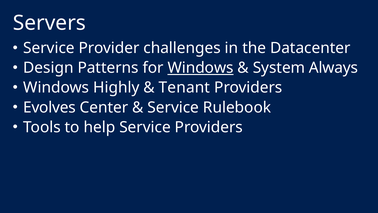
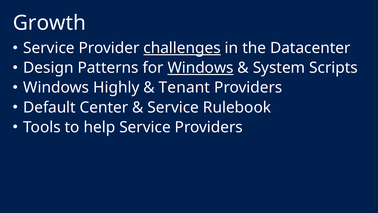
Servers: Servers -> Growth (49, 23)
challenges underline: none -> present (182, 48)
Always: Always -> Scripts (333, 68)
Evolves: Evolves -> Default (49, 107)
